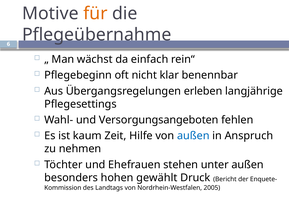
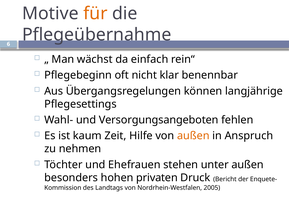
erleben: erleben -> können (203, 91)
außen colour: blue -> orange (193, 136)
gewählt: gewählt -> privaten (157, 177)
